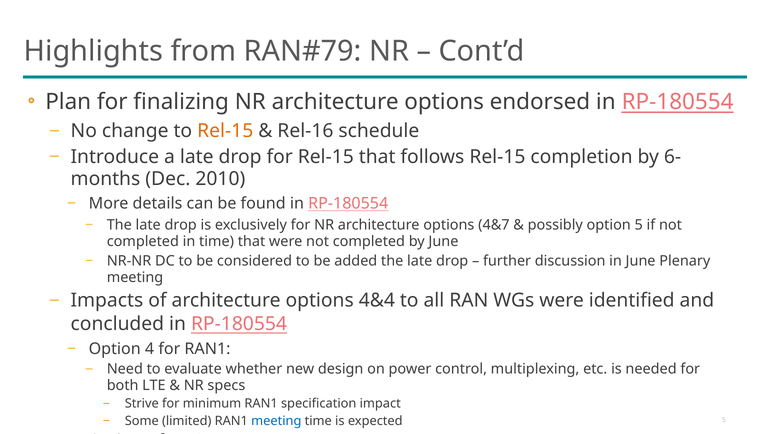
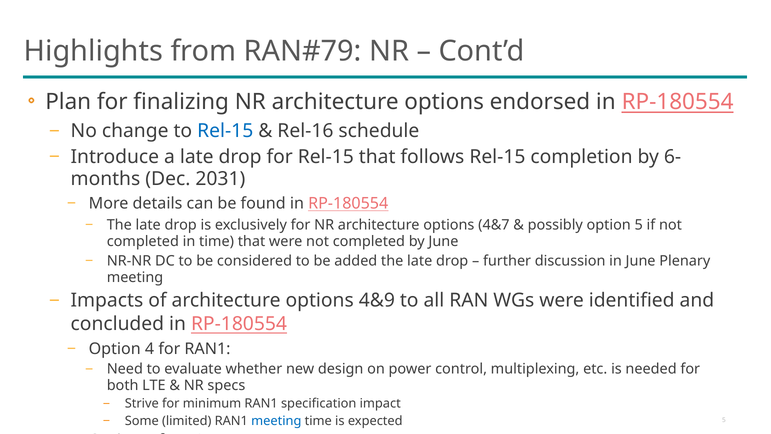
Rel-15 colour: orange -> blue (225, 131)
2010: 2010 -> 2031 (220, 179)
4&4: 4&4 -> 4&9 (377, 300)
